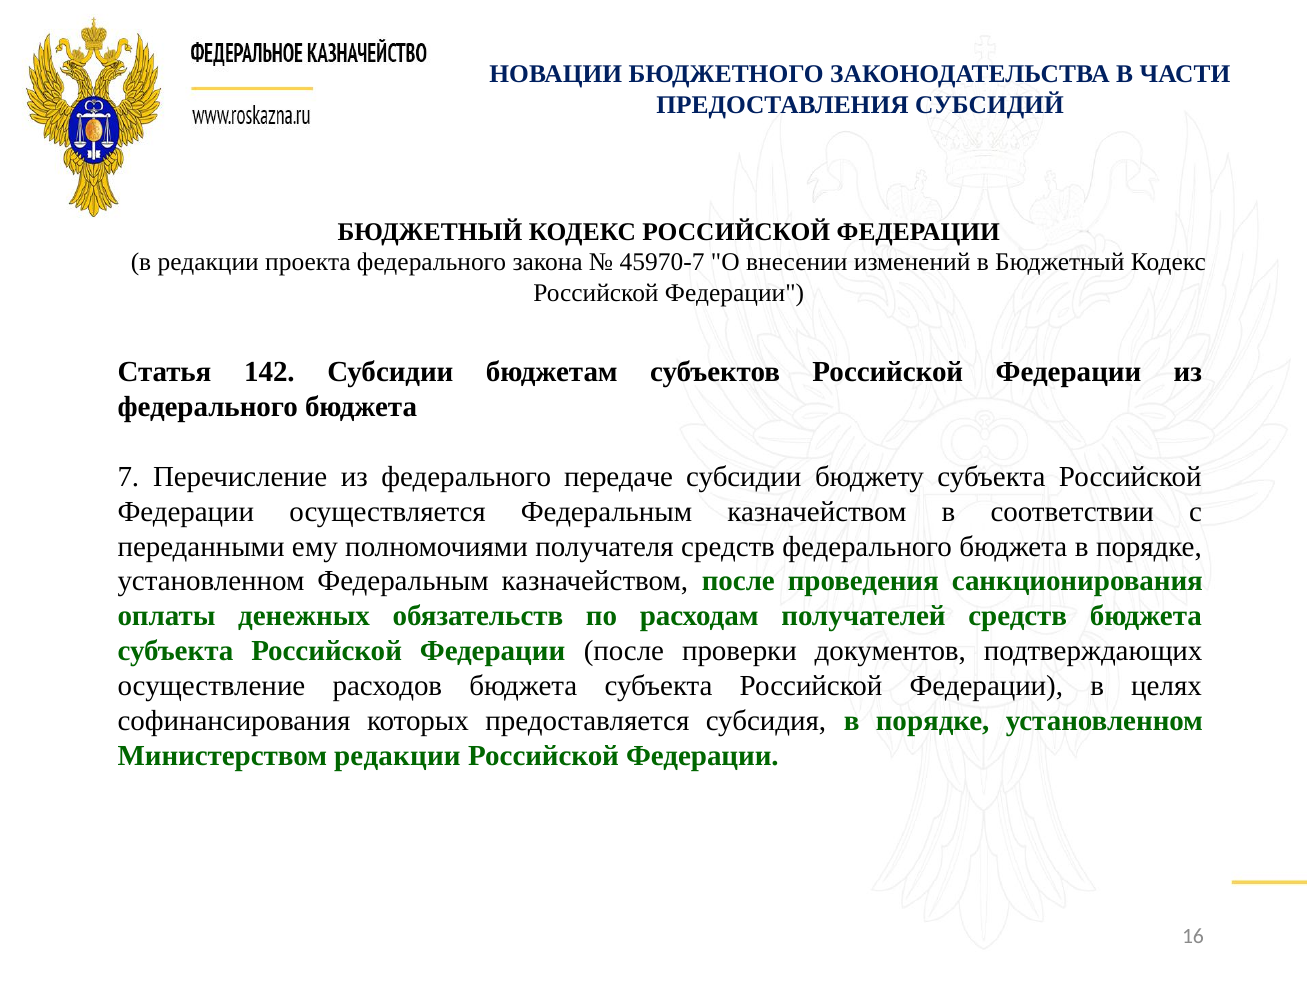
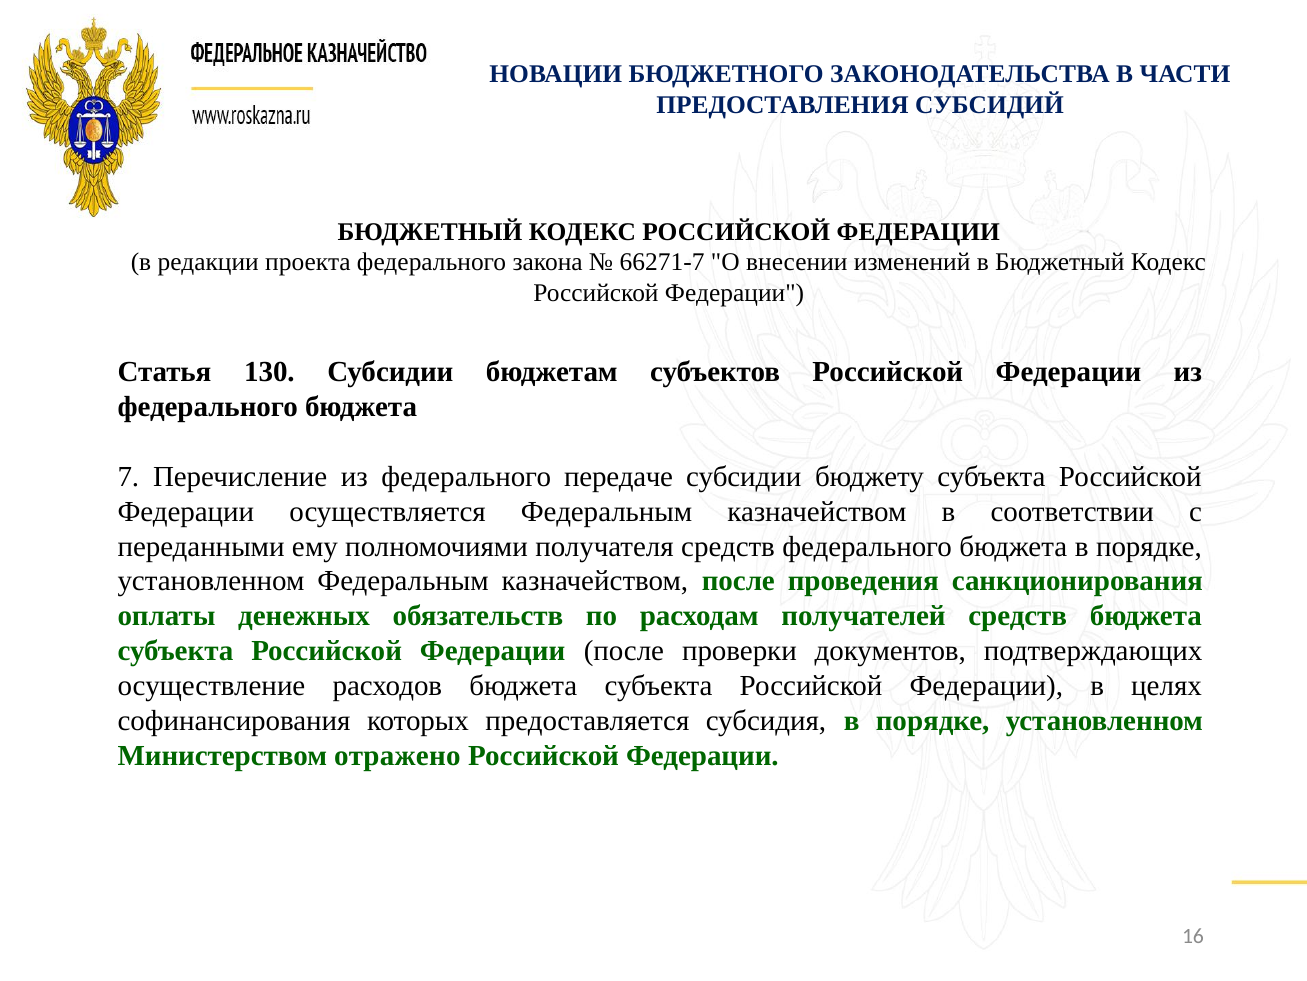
45970-7: 45970-7 -> 66271-7 (662, 262)
142: 142 -> 130 (269, 372)
Министерством редакции: редакции -> отражено (397, 755)
